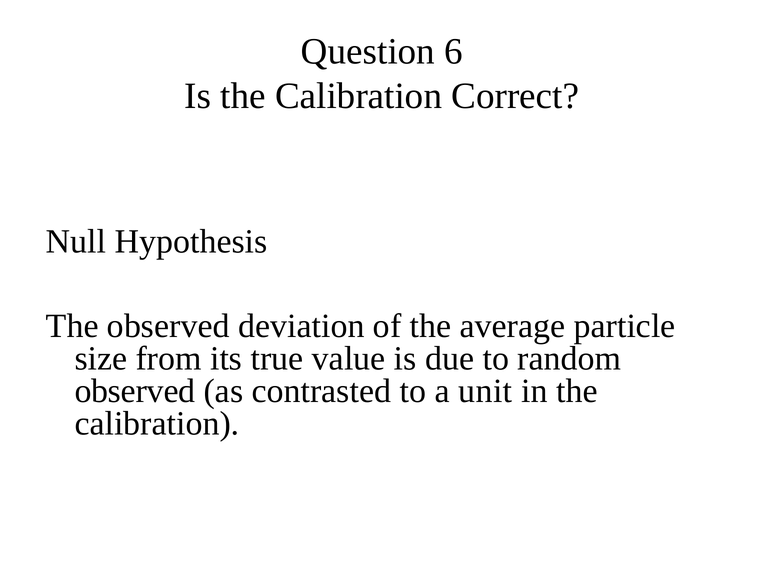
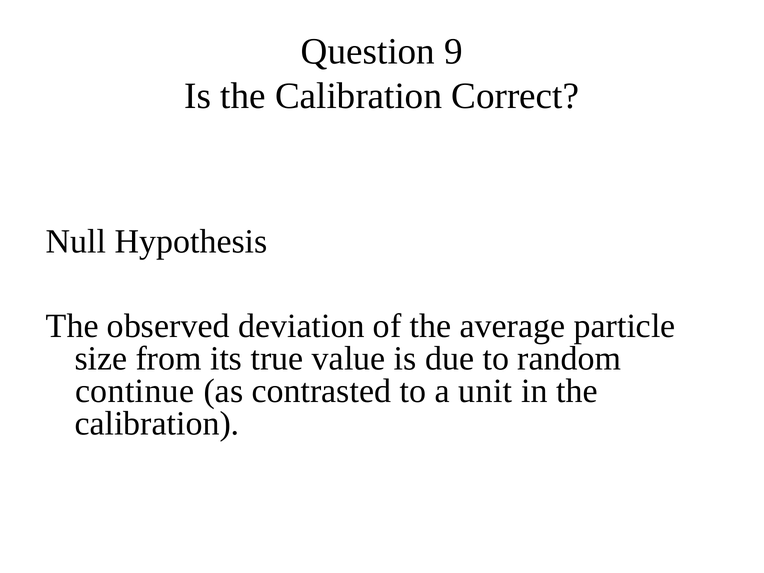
6: 6 -> 9 (454, 52)
observed: observed -> continue (135, 391)
